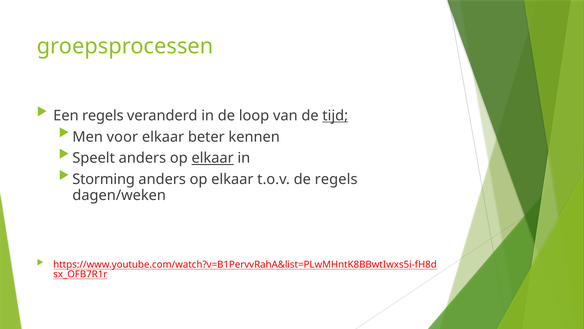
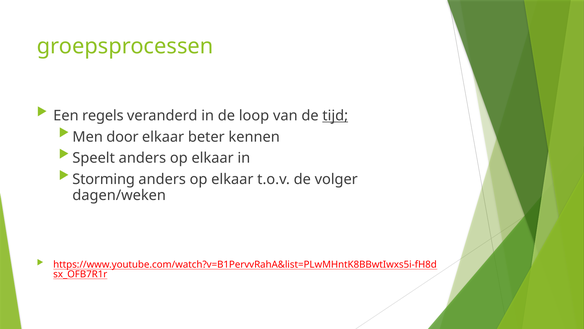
voor: voor -> door (122, 137)
elkaar underline: present -> none (213, 158)
de regels: regels -> volger (336, 179)
